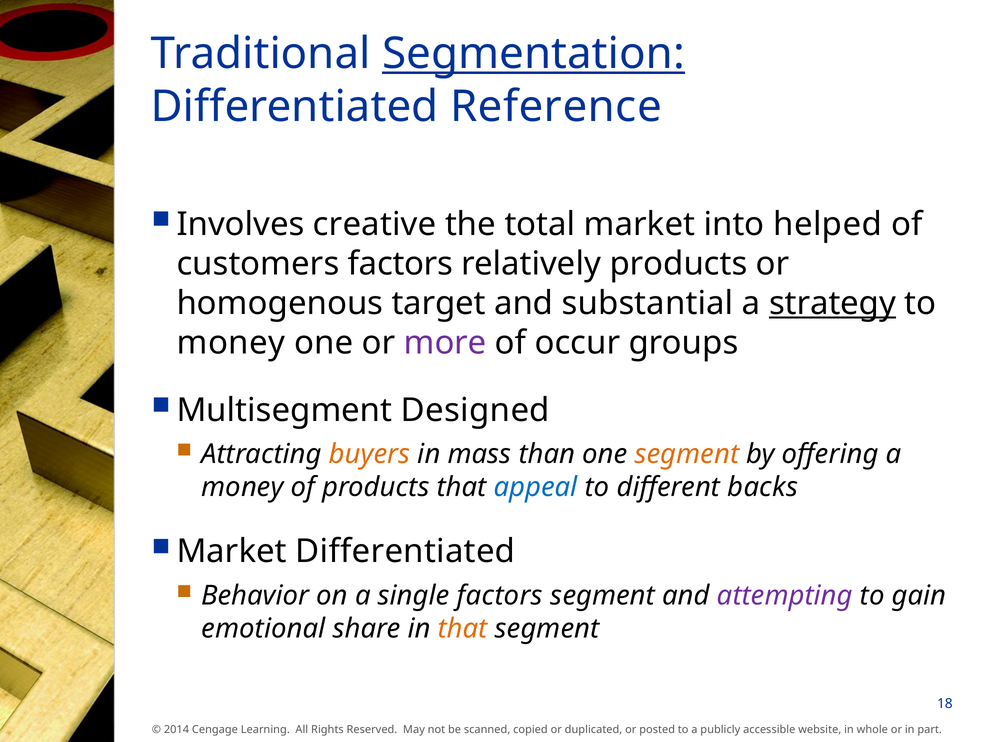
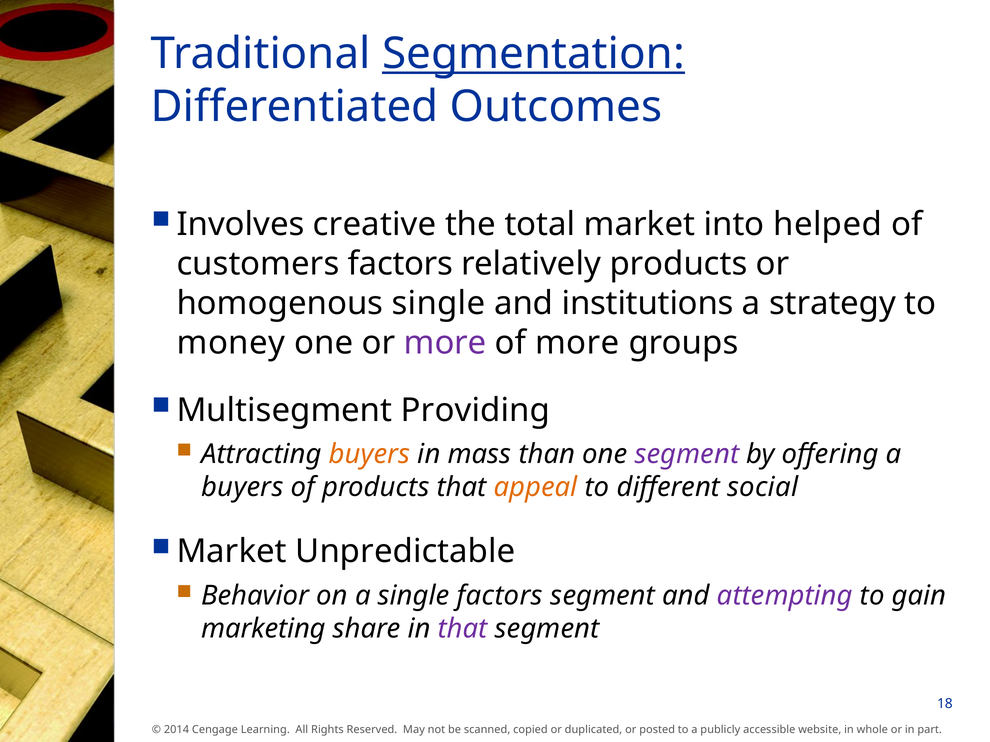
Reference: Reference -> Outcomes (556, 107)
homogenous target: target -> single (438, 304)
substantial: substantial -> institutions (648, 304)
strategy underline: present -> none (833, 304)
of occur: occur -> more (577, 343)
Designed: Designed -> Providing (475, 410)
segment colour: orange -> purple (687, 455)
money: money -> buyers (242, 488)
appeal colour: blue -> orange (536, 488)
backs: backs -> social (763, 488)
Market Differentiated: Differentiated -> Unpredictable (405, 552)
emotional: emotional -> marketing (264, 629)
that colour: orange -> purple (463, 629)
